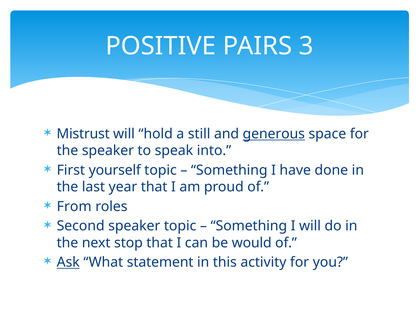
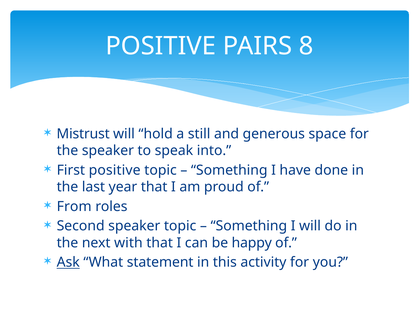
3: 3 -> 8 (306, 46)
generous underline: present -> none (274, 134)
First yourself: yourself -> positive (115, 170)
stop: stop -> with (128, 243)
would: would -> happy (252, 243)
